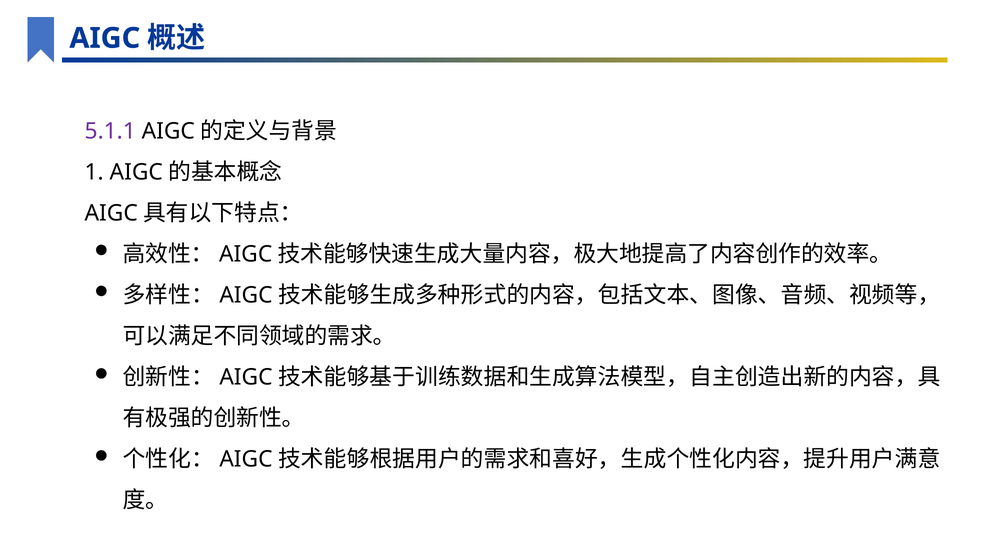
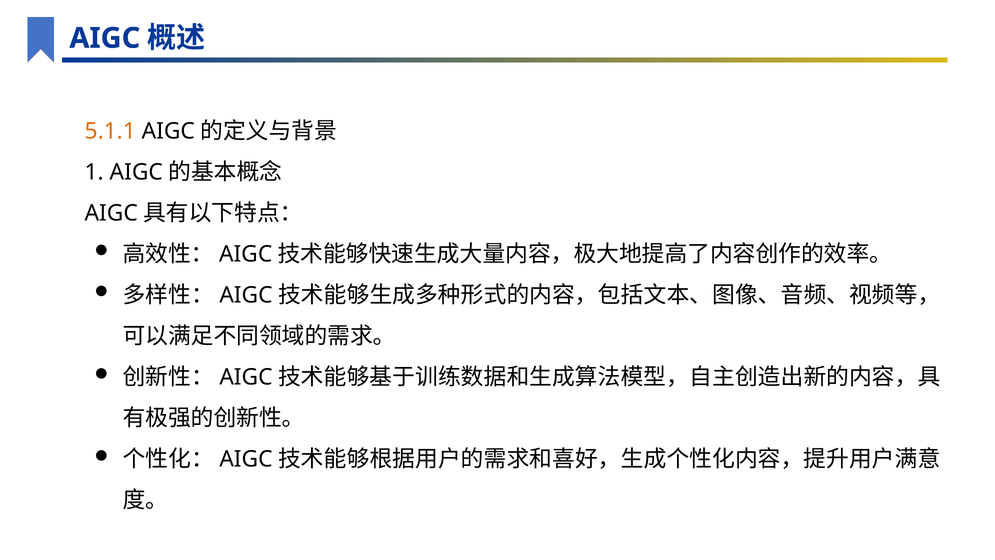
5.1.1 colour: purple -> orange (110, 131)
